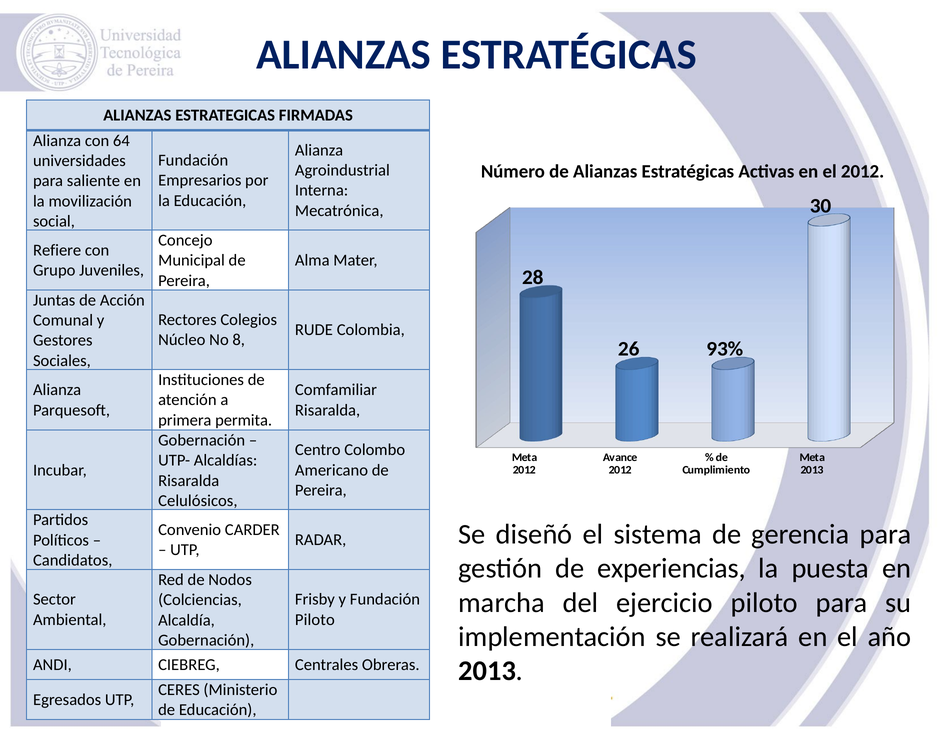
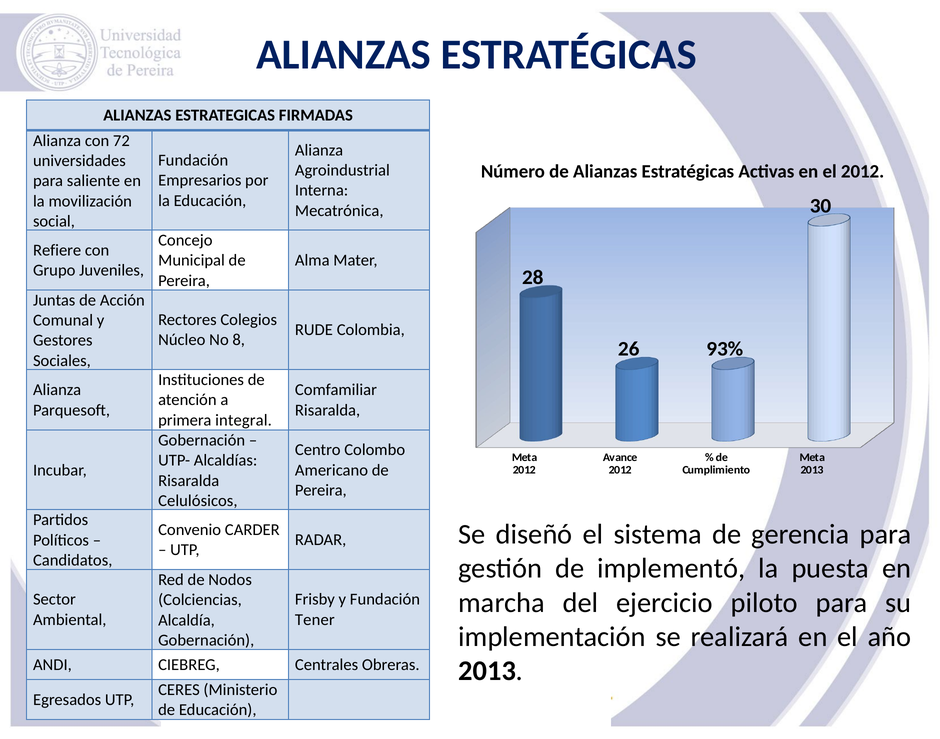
64: 64 -> 72 (121, 141)
permita: permita -> integral (244, 420)
experiencias: experiencias -> implementó (671, 568)
Piloto: Piloto -> Tener (315, 619)
